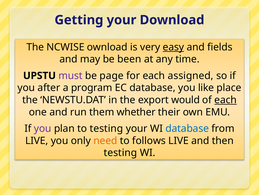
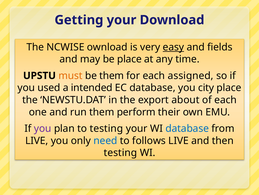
be been: been -> place (129, 59)
must colour: purple -> orange (70, 75)
be page: page -> them (112, 75)
after: after -> used (49, 87)
program: program -> intended (92, 87)
like: like -> city (206, 87)
would: would -> about (185, 100)
each underline: present -> none (226, 100)
whether: whether -> perform (136, 112)
need colour: orange -> blue (105, 140)
